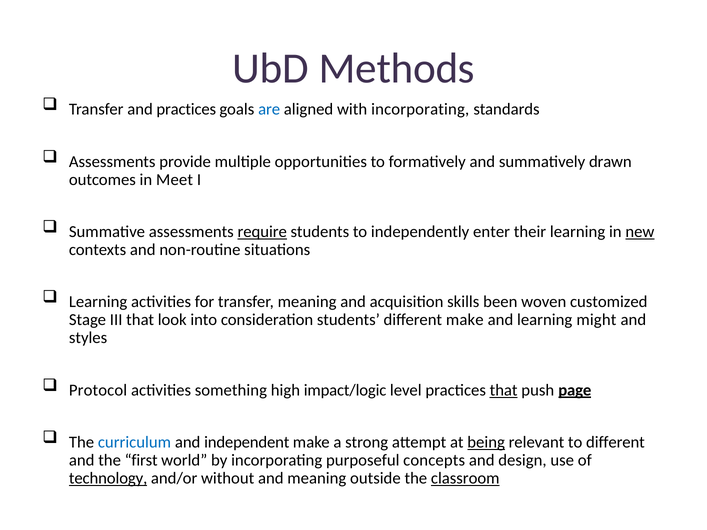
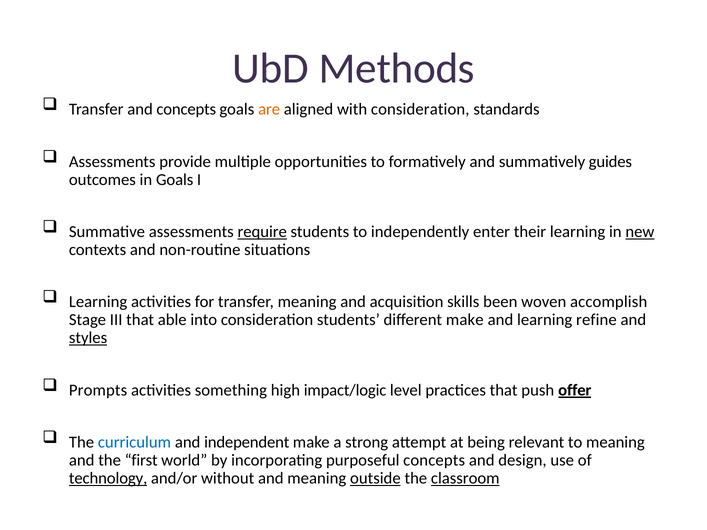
and practices: practices -> concepts (186, 110)
are colour: blue -> orange (269, 110)
with incorporating: incorporating -> consideration (420, 110)
drawn: drawn -> guides (610, 162)
in Meet: Meet -> Goals (175, 180)
customized: customized -> accomplish (609, 302)
look: look -> able (172, 320)
might: might -> refine (596, 320)
styles underline: none -> present (88, 338)
Protocol: Protocol -> Prompts (98, 390)
that underline: present -> none (504, 390)
page: page -> offer (575, 390)
being underline: present -> none (486, 442)
to different: different -> meaning (615, 442)
outside underline: none -> present (375, 479)
